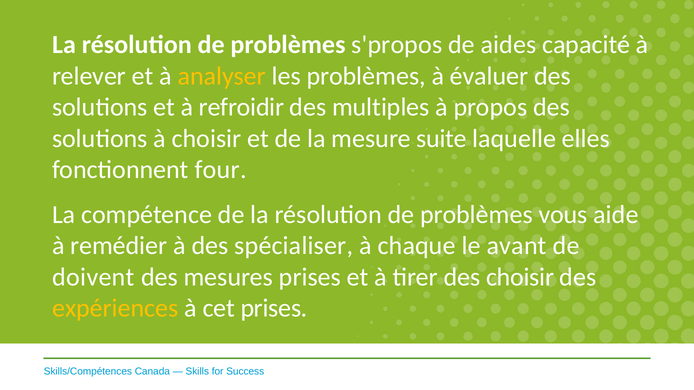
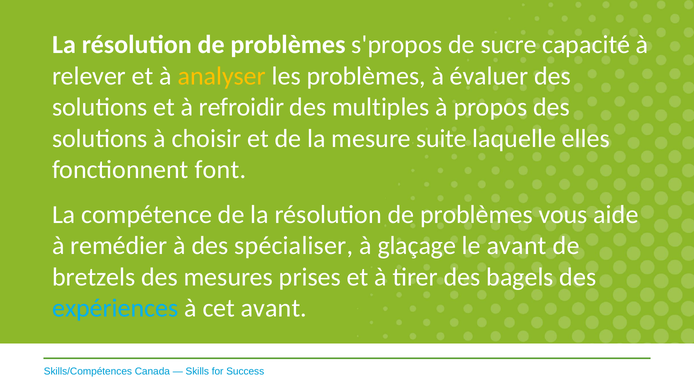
aides: aides -> sucre (509, 45)
four: four -> font (221, 170)
chaque: chaque -> glaçage (417, 246)
doivent: doivent -> bretzels (94, 277)
des choisir: choisir -> bagels (520, 277)
expériences colour: yellow -> light blue (115, 309)
cet prises: prises -> avant (274, 309)
